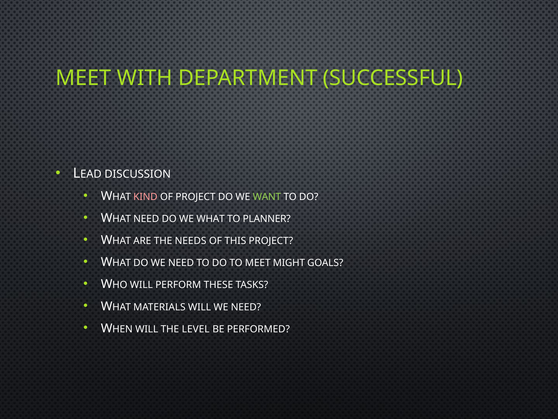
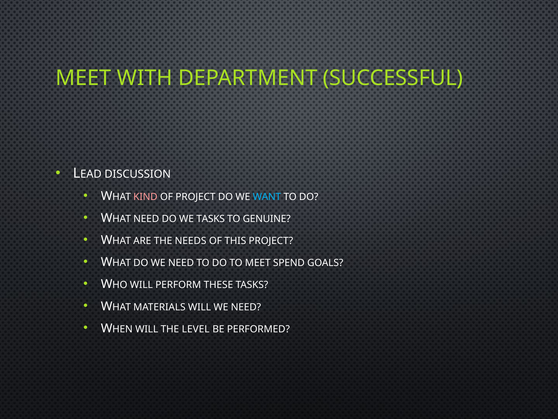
WANT colour: light green -> light blue (267, 197)
WE WHAT: WHAT -> TASKS (211, 219)
PLANNER: PLANNER -> GENUINE (267, 219)
MIGHT: MIGHT -> SPEND (289, 263)
